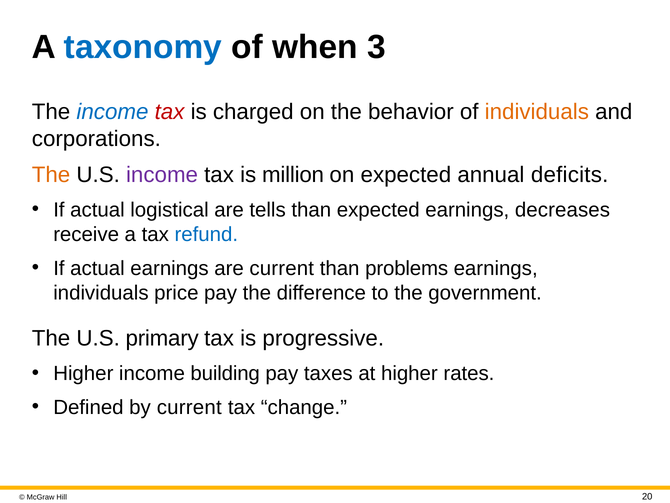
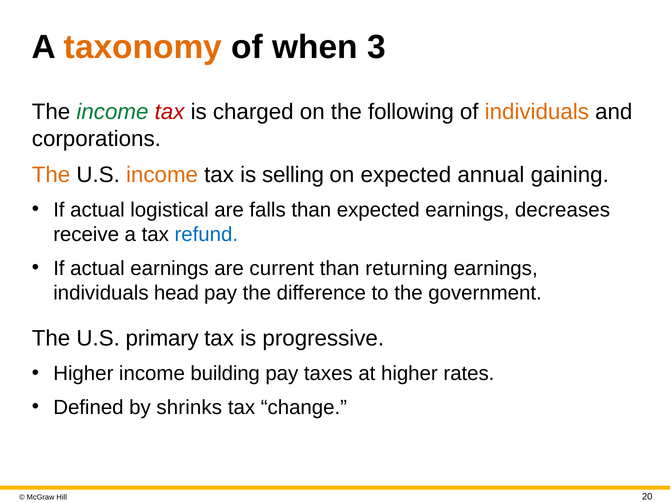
taxonomy colour: blue -> orange (143, 47)
income colour: blue -> green (112, 112)
behavior: behavior -> following (411, 112)
income colour: purple -> orange (162, 175)
million: million -> selling (293, 175)
deficits: deficits -> gaining (570, 175)
tells: tells -> falls (268, 210)
problems: problems -> returning (406, 268)
price: price -> head (176, 293)
by current: current -> shrinks (189, 407)
